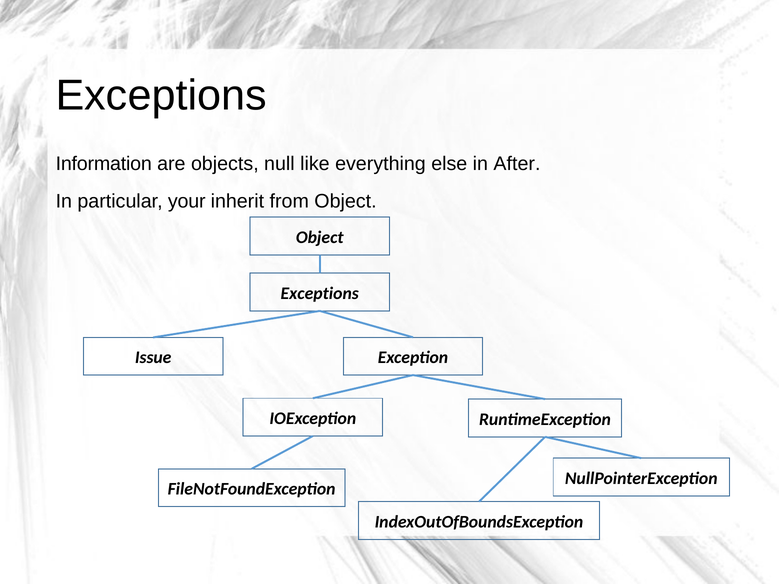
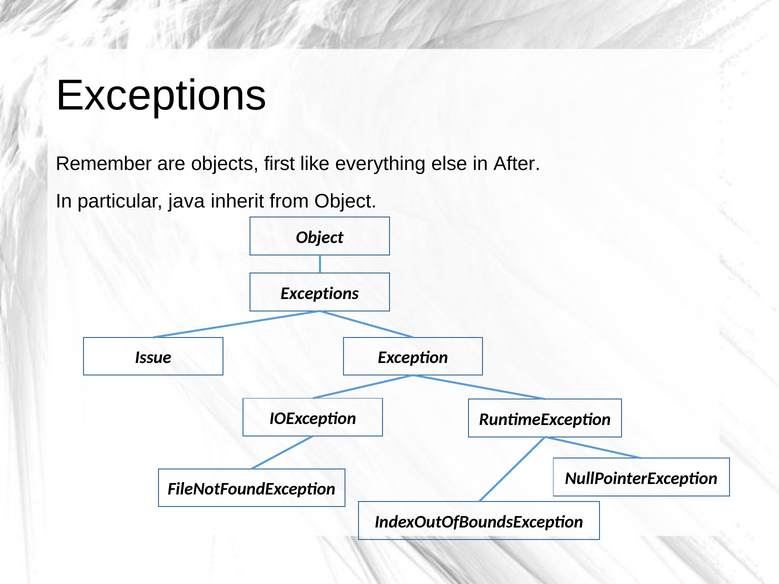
Information: Information -> Remember (104, 164)
null: null -> first (280, 164)
your: your -> java (187, 201)
